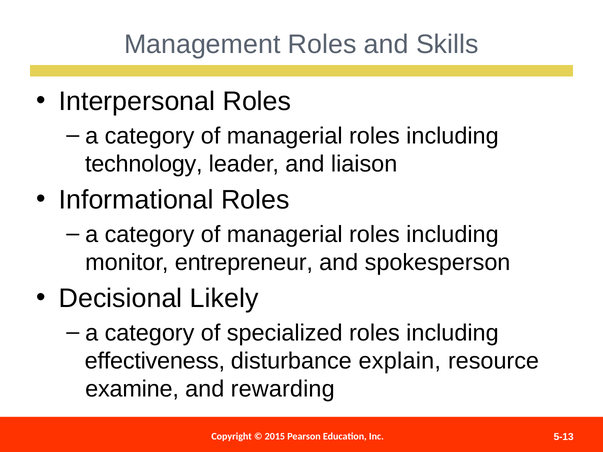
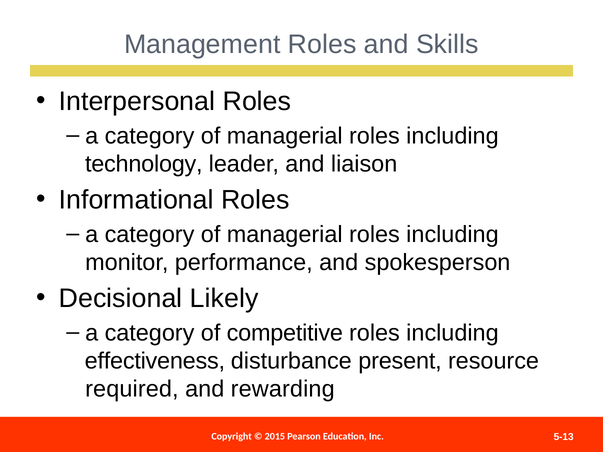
entrepreneur: entrepreneur -> performance (244, 263)
specialized: specialized -> competitive (285, 333)
explain: explain -> present (400, 361)
examine: examine -> required (132, 389)
